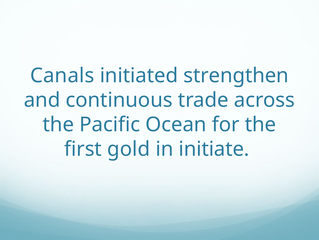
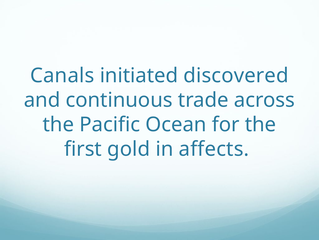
strengthen: strengthen -> discovered (236, 75)
initiate: initiate -> affects (214, 149)
